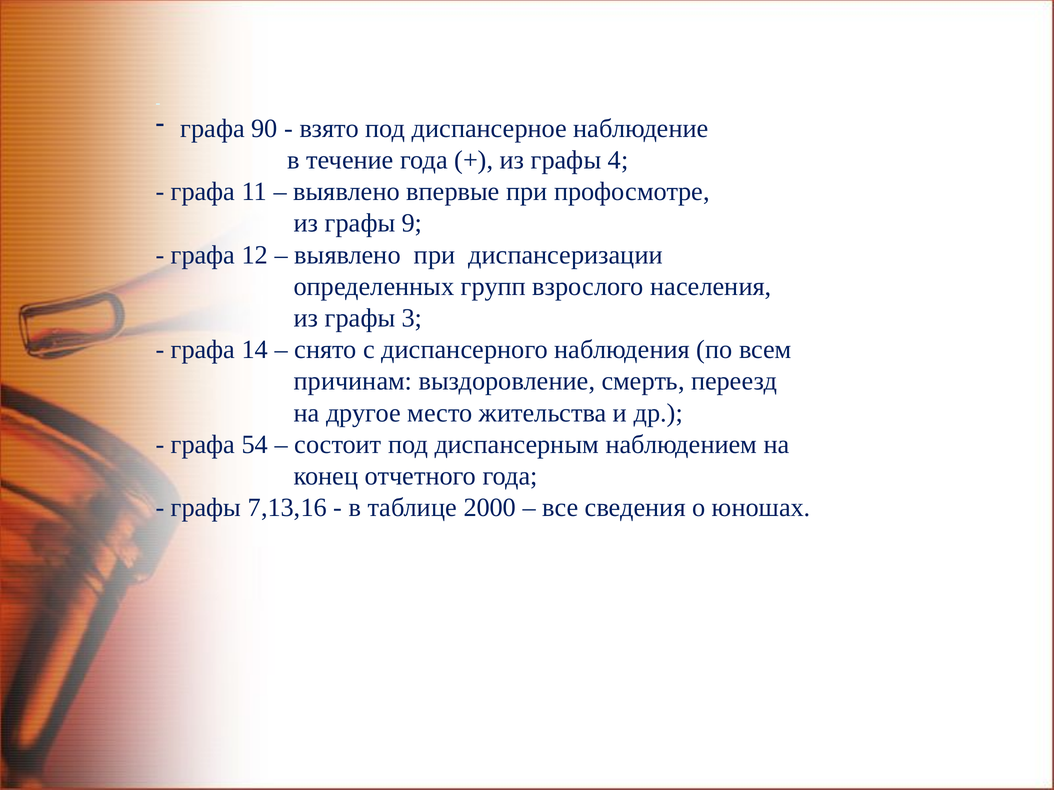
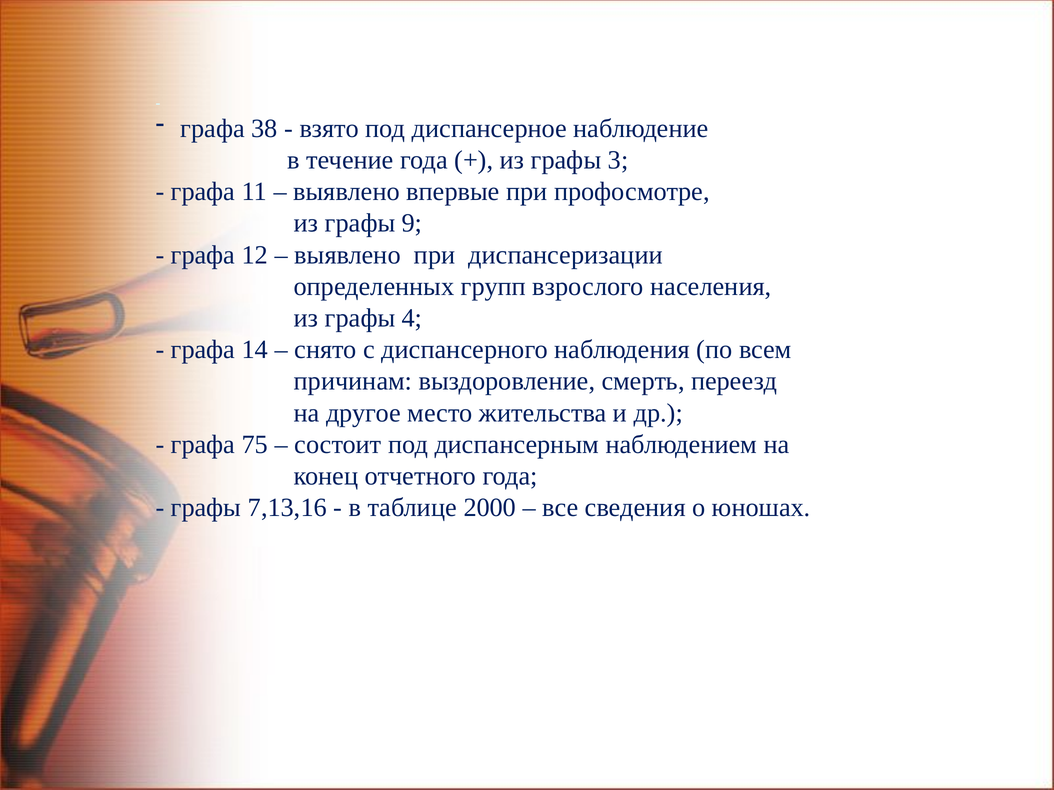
90: 90 -> 38 (264, 129)
4: 4 -> 3 (618, 160)
3: 3 -> 4 (412, 318)
54: 54 -> 75 (255, 445)
